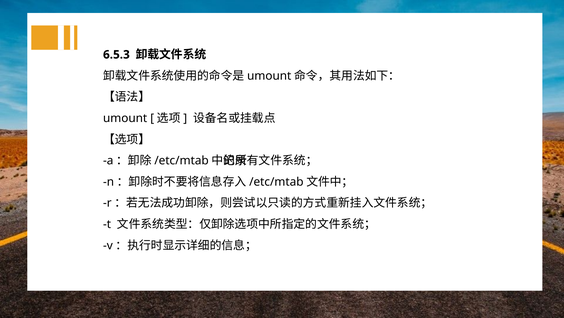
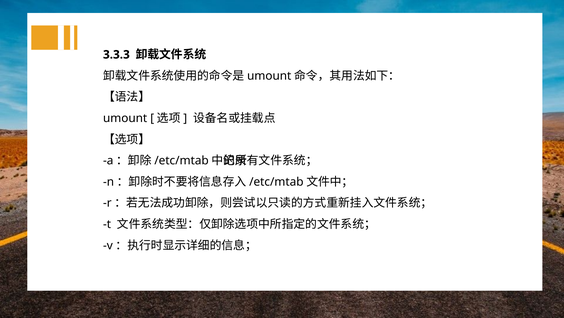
6.5.3: 6.5.3 -> 3.3.3 (116, 55)
